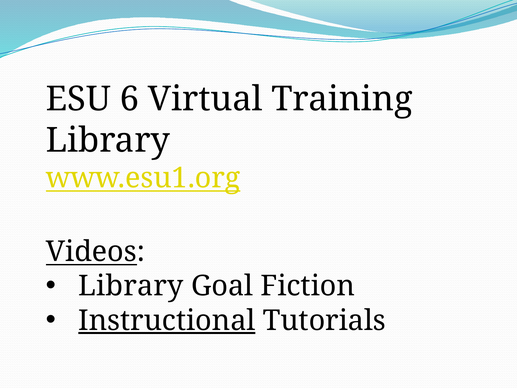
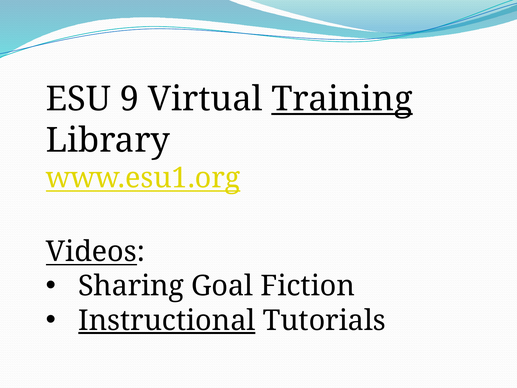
6: 6 -> 9 (129, 99)
Training underline: none -> present (342, 99)
Library: Library -> Sharing (131, 286)
